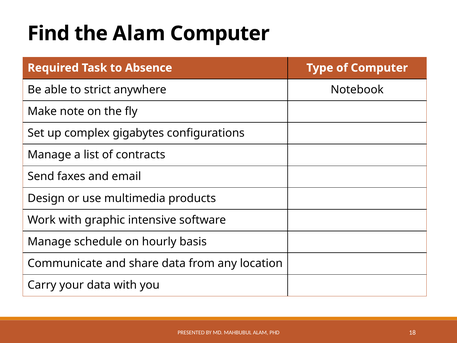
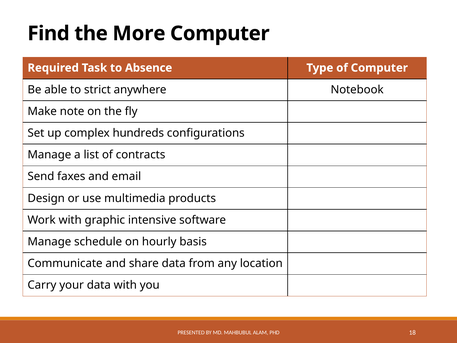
the Alam: Alam -> More (139, 33)
gigabytes: gigabytes -> hundreds (138, 133)
